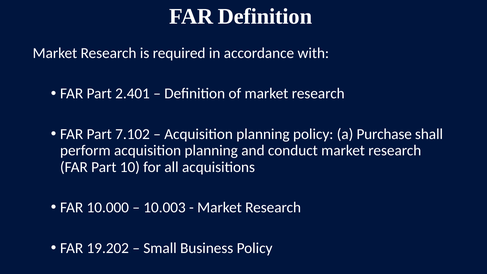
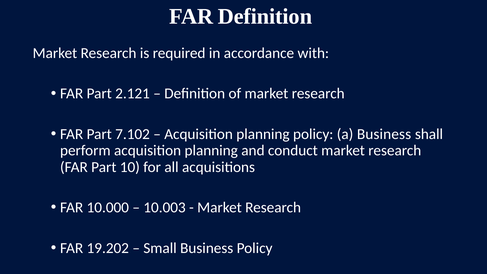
2.401: 2.401 -> 2.121 (133, 94)
a Purchase: Purchase -> Business (384, 134)
